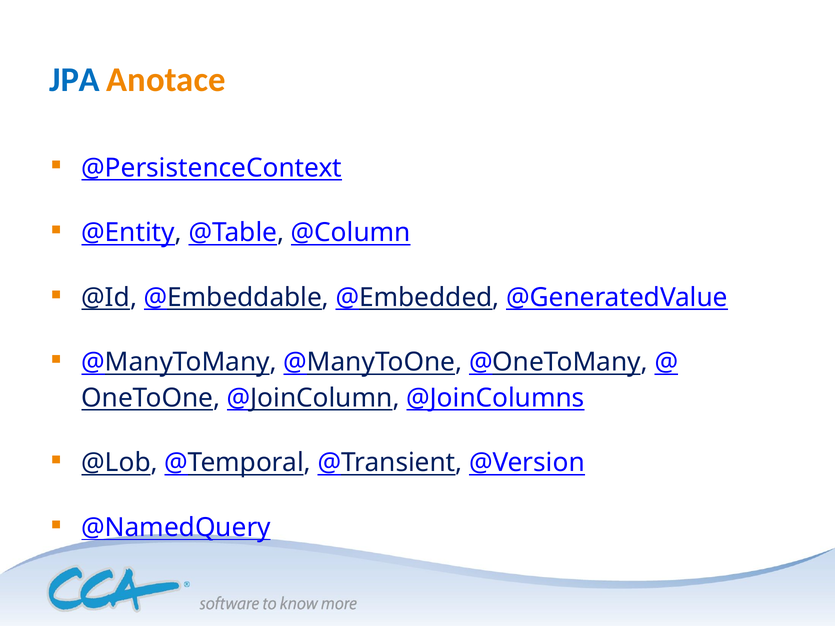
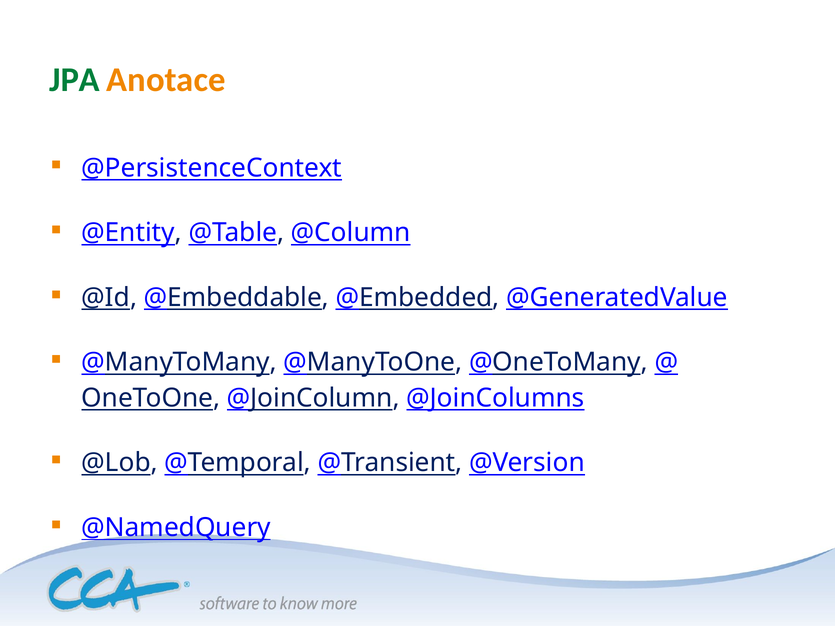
JPA colour: blue -> green (75, 80)
